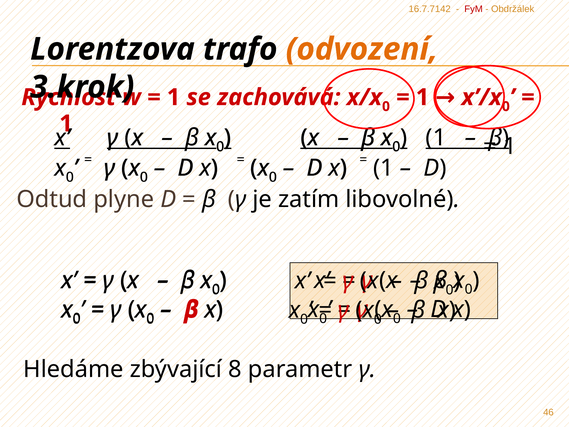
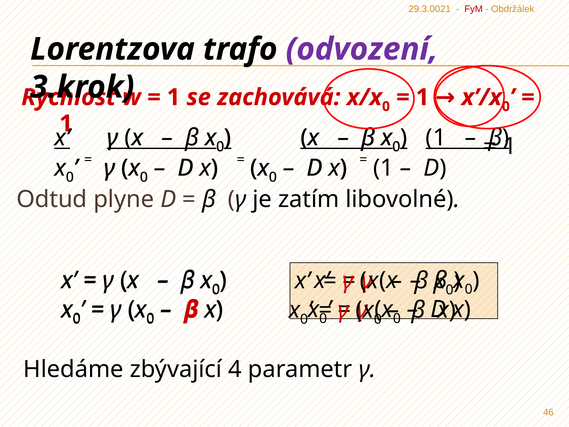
16.7.7142: 16.7.7142 -> 29.3.0021 (430, 9)
odvození colour: orange -> purple (362, 49)
8: 8 -> 4 (235, 369)
